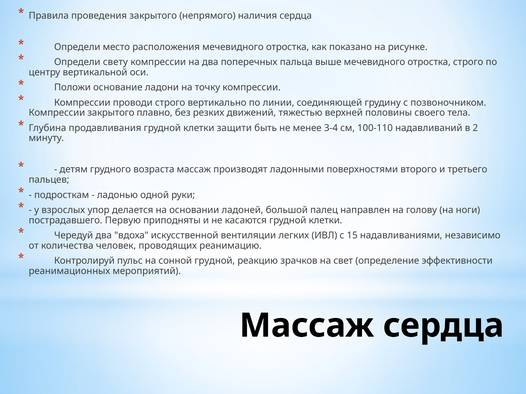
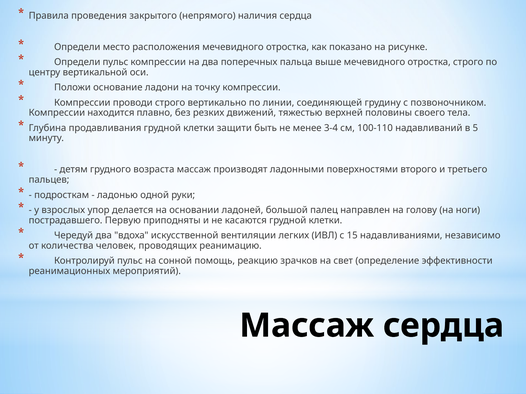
Определи свету: свету -> пульс (115, 62)
Компрессии закрытого: закрытого -> находится (111, 113)
2: 2 -> 5 (475, 128)
сонной грудной: грудной -> помощь (215, 261)
